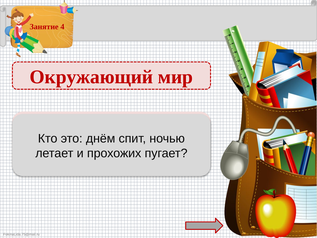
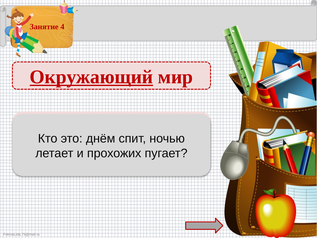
Окружающий underline: none -> present (91, 77)
